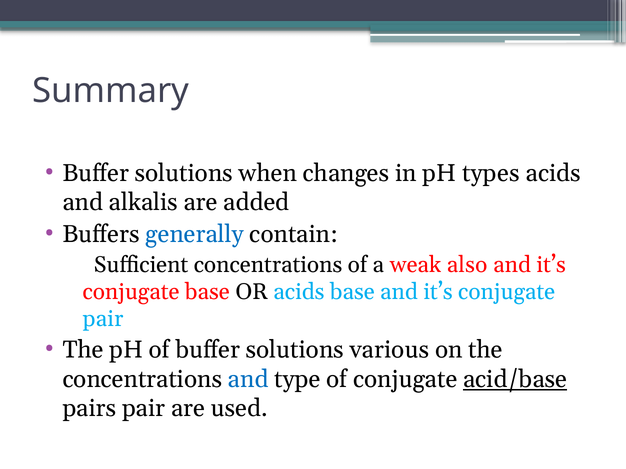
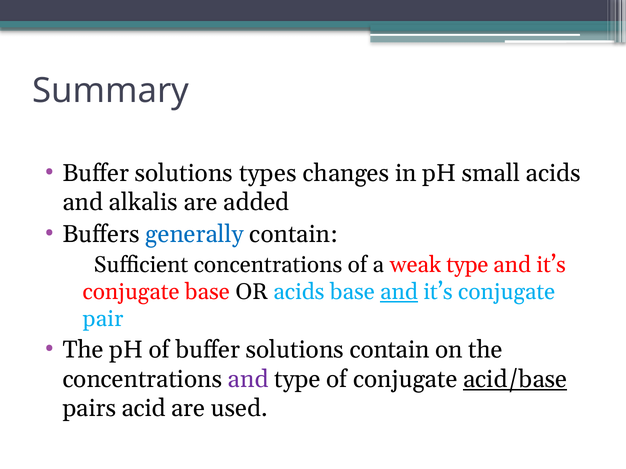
when: when -> types (268, 173)
types: types -> small (491, 173)
weak also: also -> type (467, 265)
and underline: none -> present (399, 292)
solutions various: various -> contain (390, 350)
and colour: blue -> purple (248, 379)
pairs pair: pair -> acid (144, 409)
